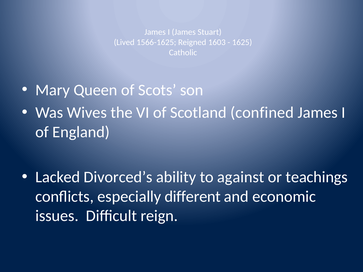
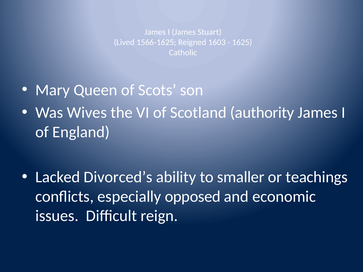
confined: confined -> authority (262, 113)
against: against -> smaller (241, 177)
different: different -> opposed (193, 197)
